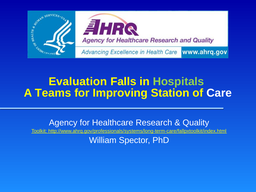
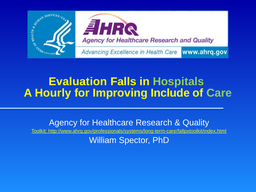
Teams: Teams -> Hourly (53, 93)
Station: Station -> Include (170, 93)
Care colour: white -> light green (219, 93)
